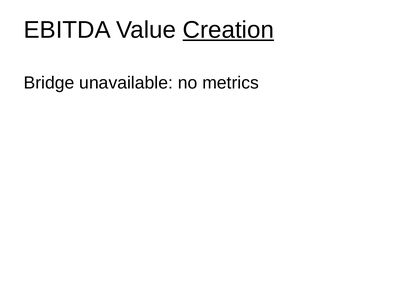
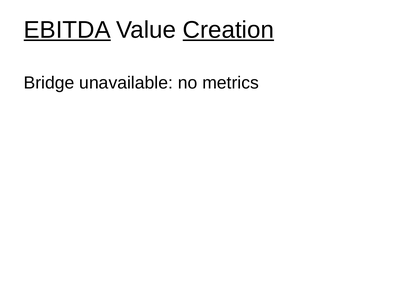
EBITDA underline: none -> present (67, 30)
